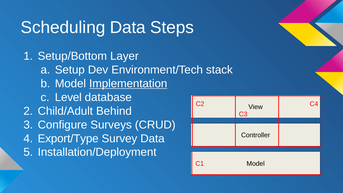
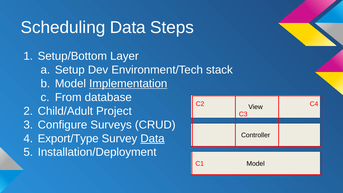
Level: Level -> From (68, 97)
Behind: Behind -> Project (114, 111)
Data underline: none -> present (152, 138)
